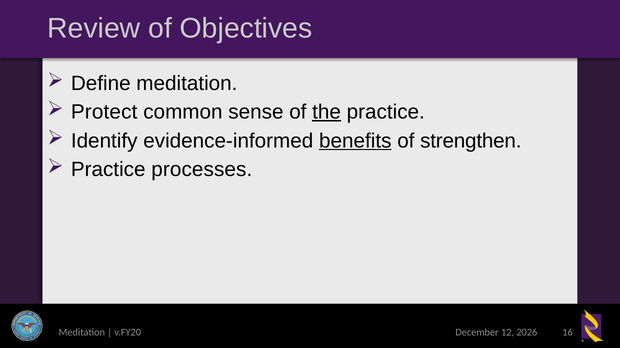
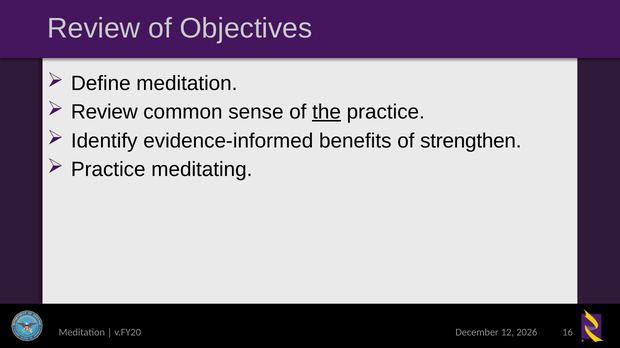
Protect: Protect -> Review (104, 112)
benefits underline: present -> none (355, 141)
processes: processes -> meditating (202, 170)
